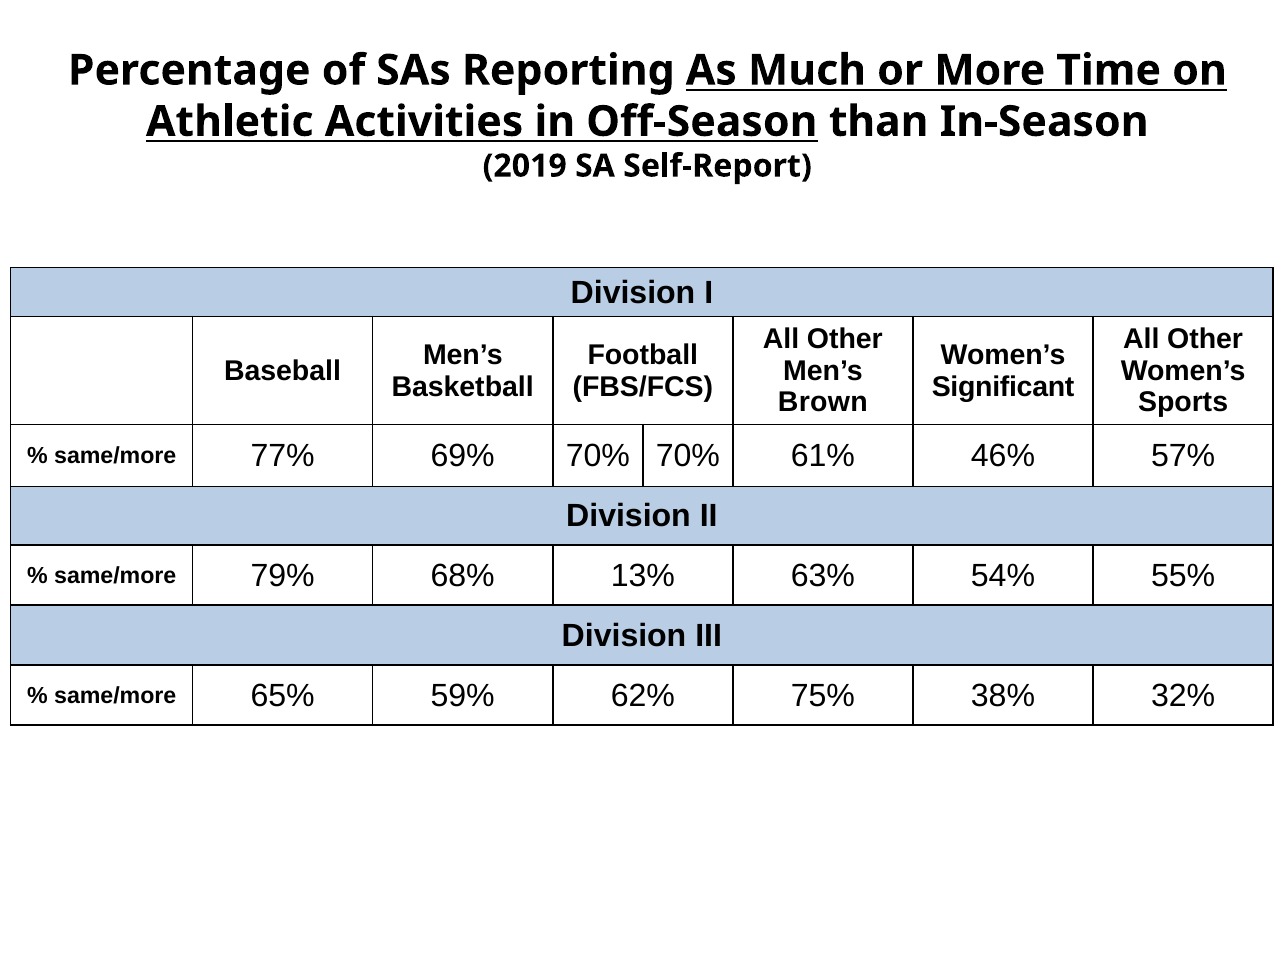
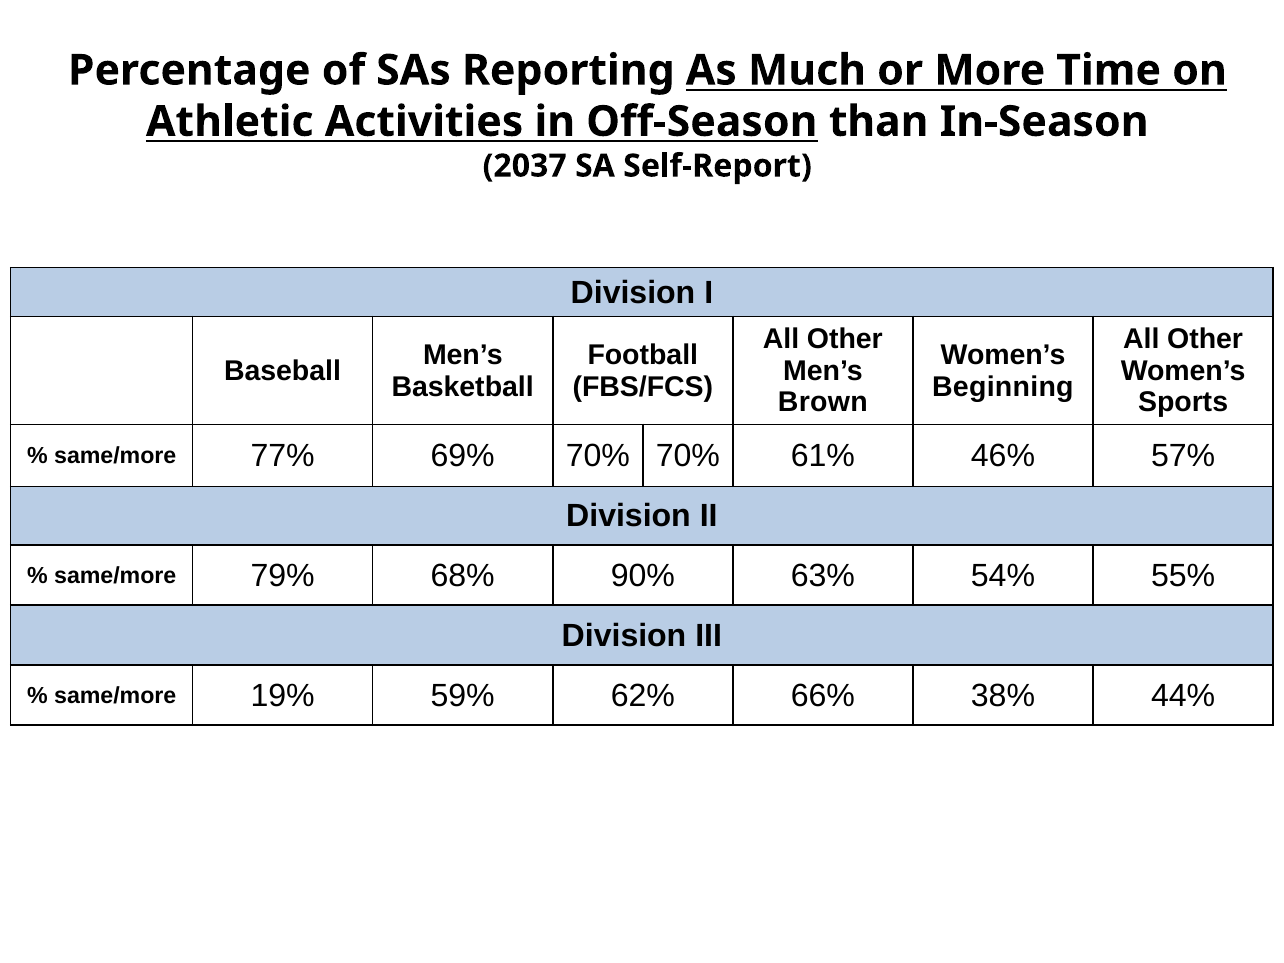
2019: 2019 -> 2037 (525, 166)
Significant: Significant -> Beginning (1003, 387)
13%: 13% -> 90% (643, 576)
65%: 65% -> 19% (283, 696)
75%: 75% -> 66% (823, 696)
32%: 32% -> 44% (1183, 696)
